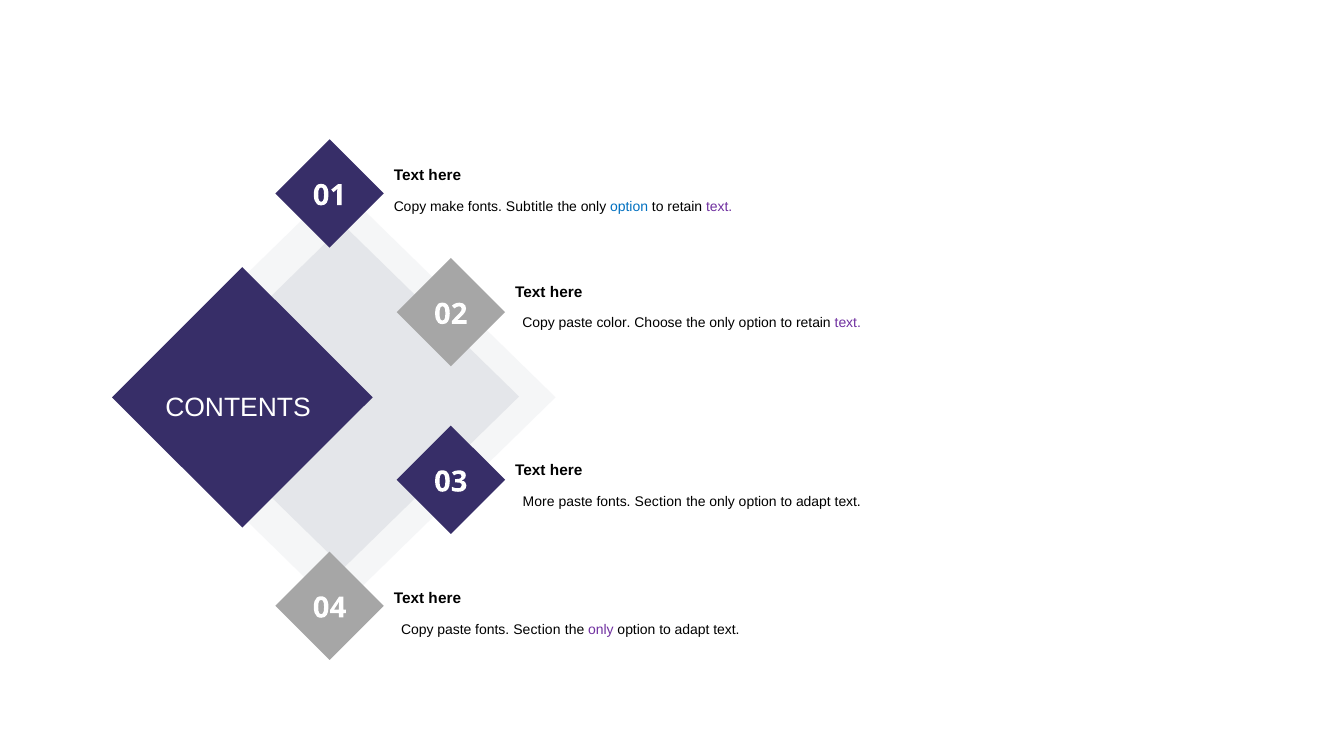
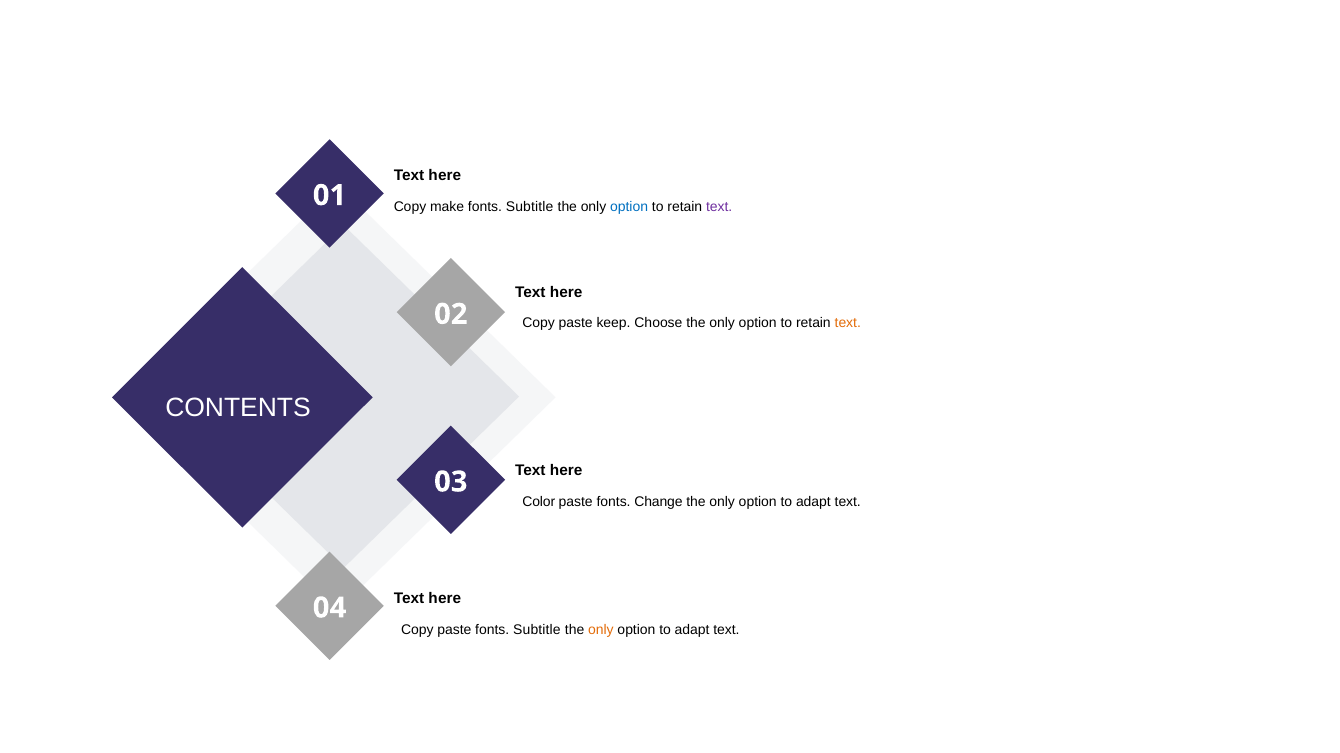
color: color -> keep (614, 323)
text colour: purple -> orange (848, 323)
More: More -> Color (539, 502)
Section: Section -> Change (658, 502)
Copy paste fonts Section: Section -> Subtitle (537, 630)
only colour: purple -> orange (601, 630)
